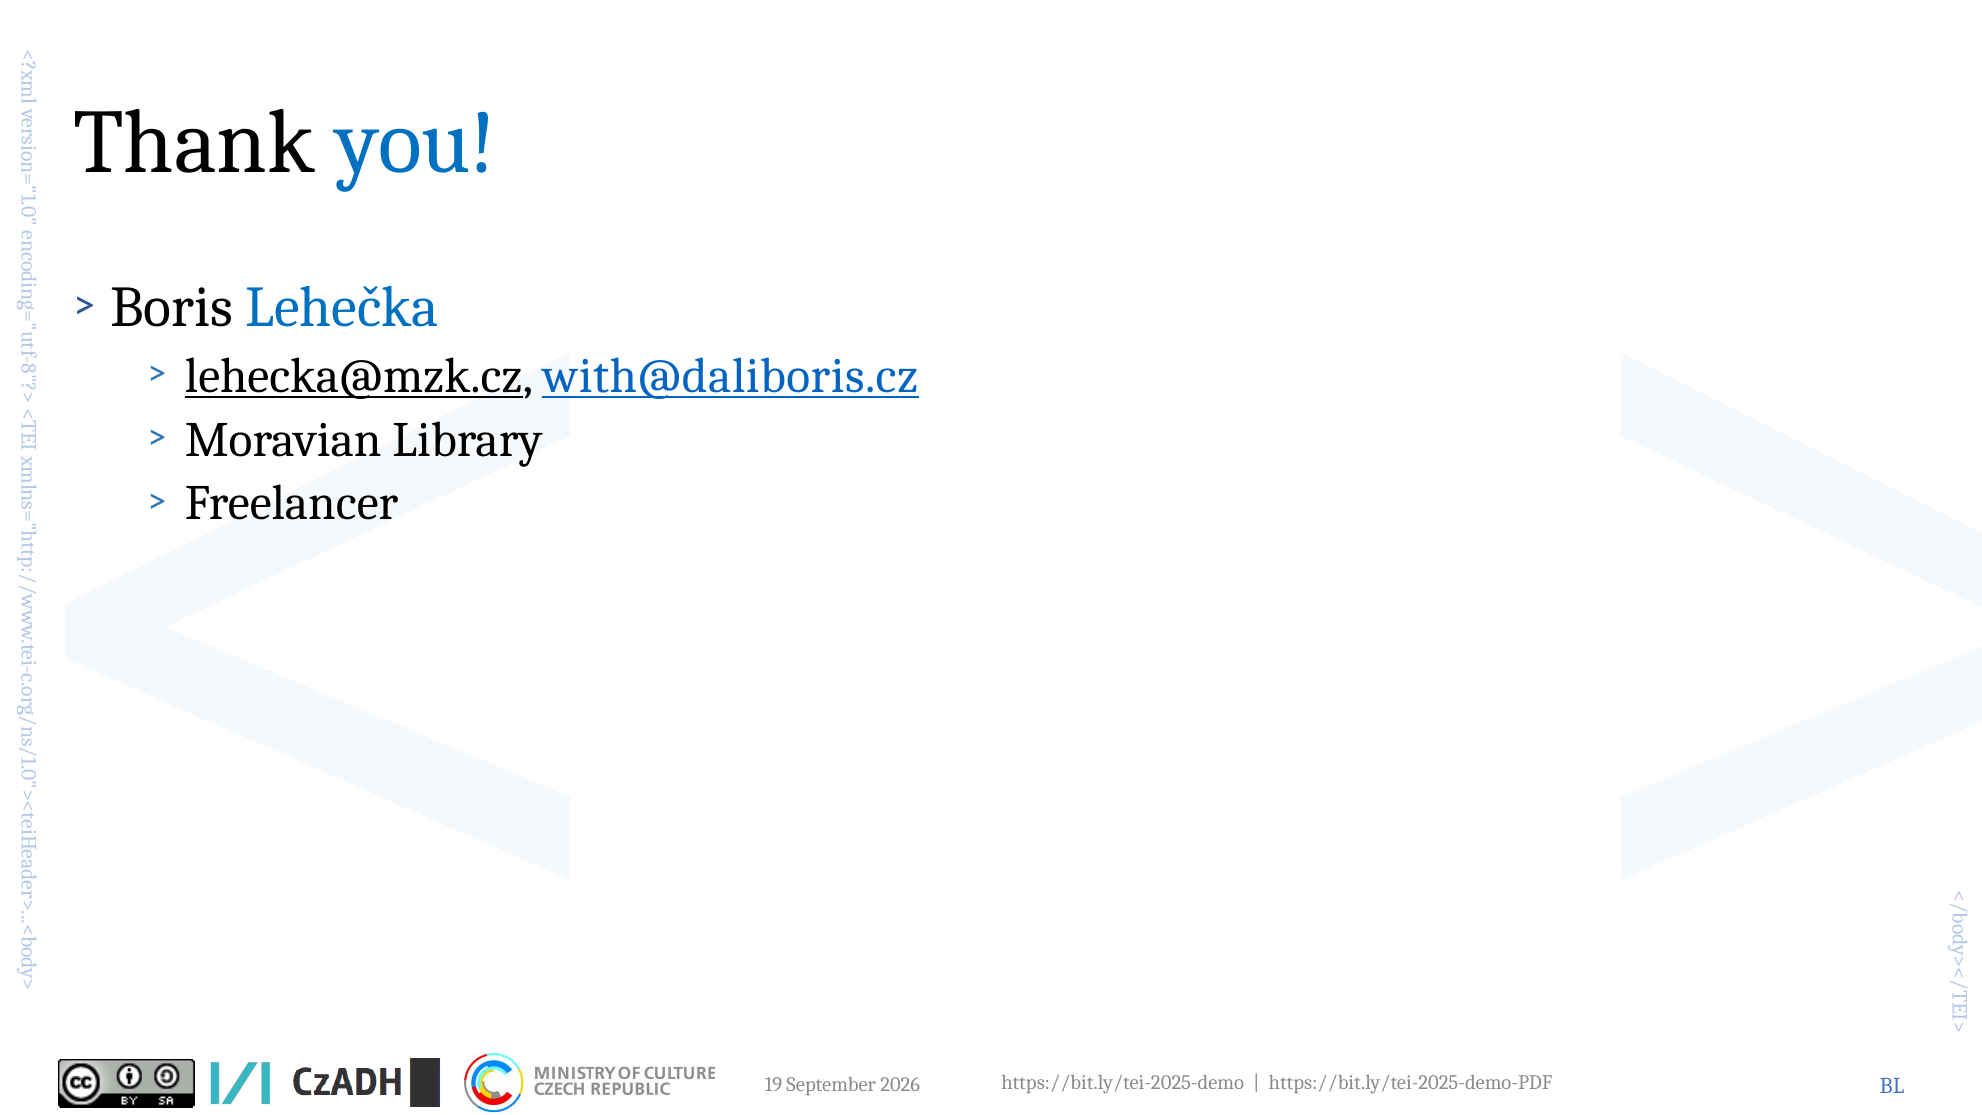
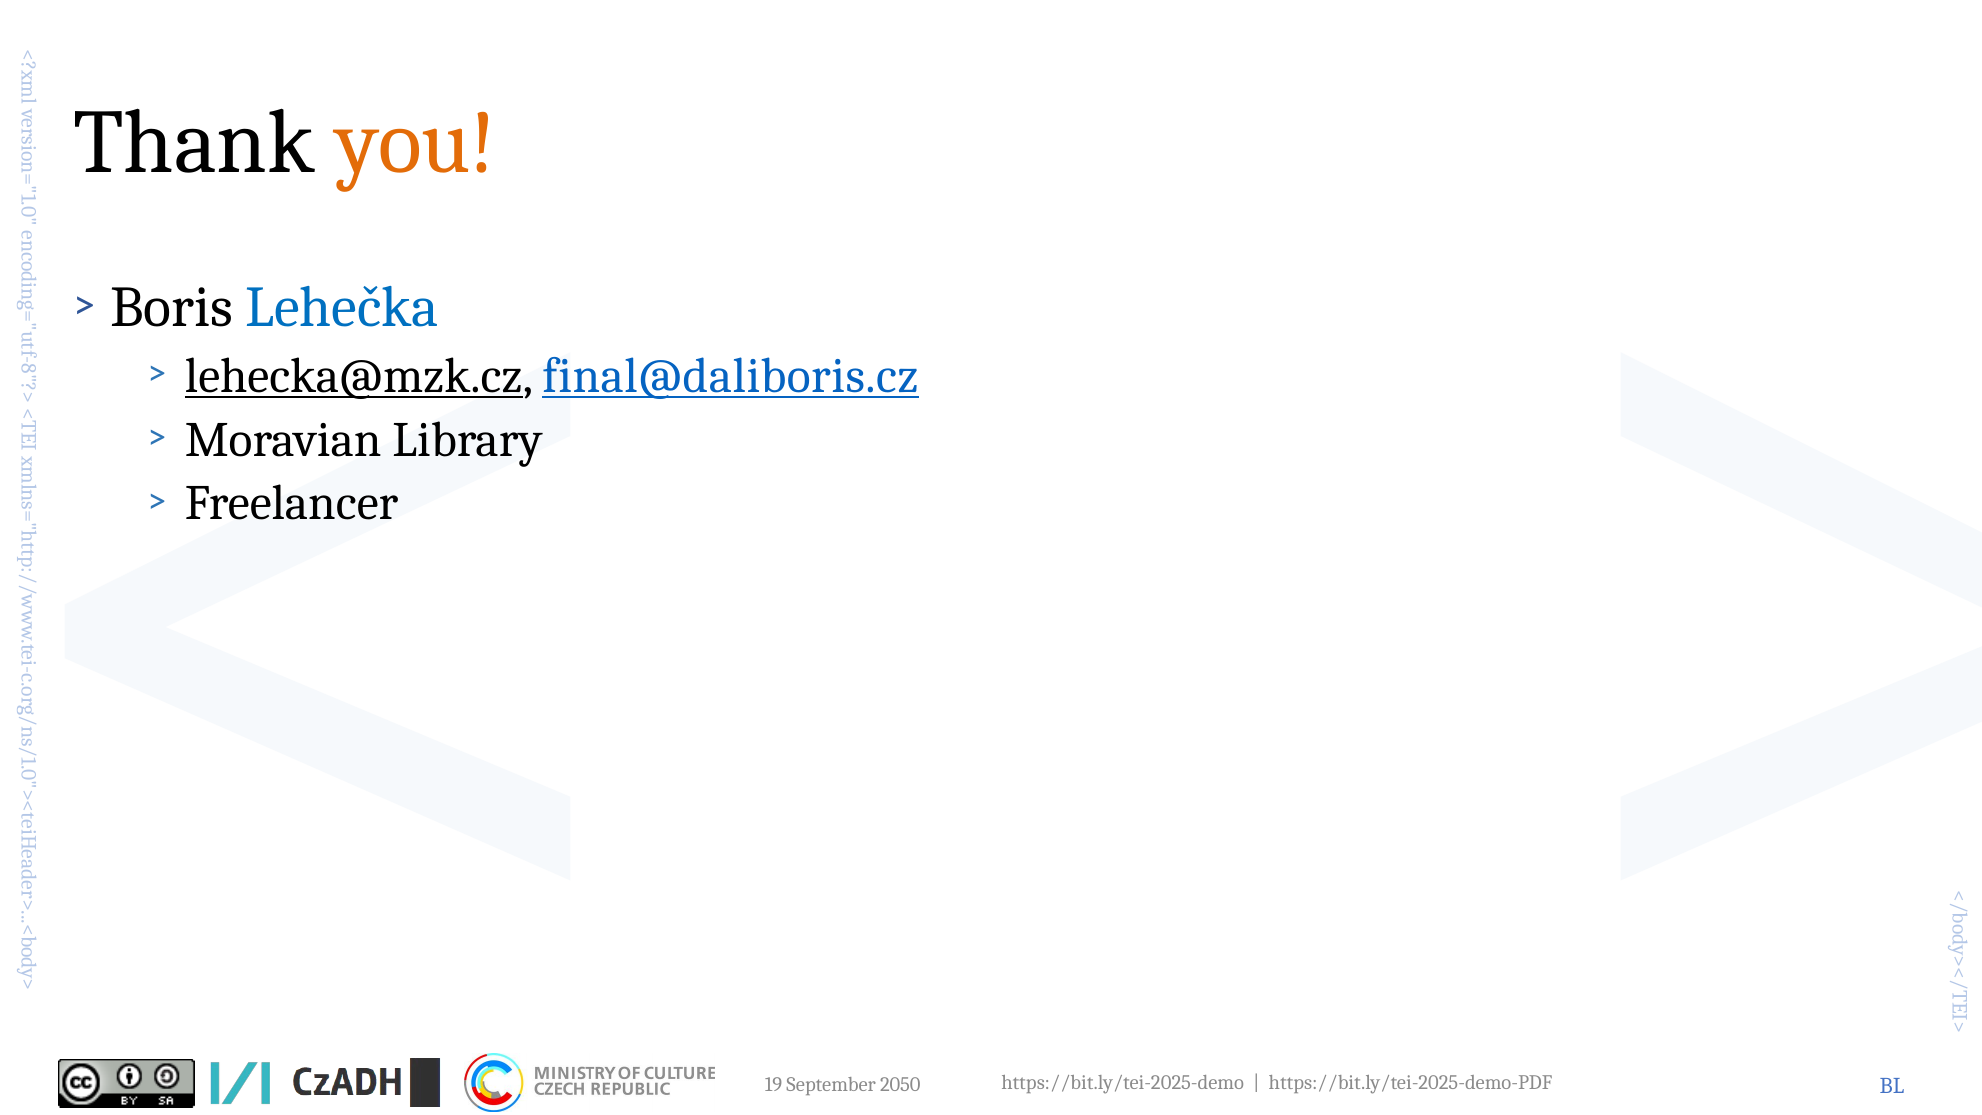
you colour: blue -> orange (416, 142)
with@daliboris.cz: with@daliboris.cz -> final@daliboris.cz (730, 376)
2026: 2026 -> 2050 (900, 1084)
